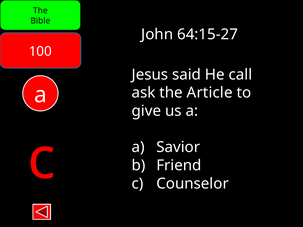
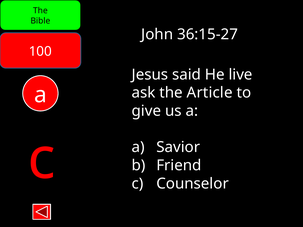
64:15-27: 64:15-27 -> 36:15-27 (208, 34)
call: call -> live (241, 75)
